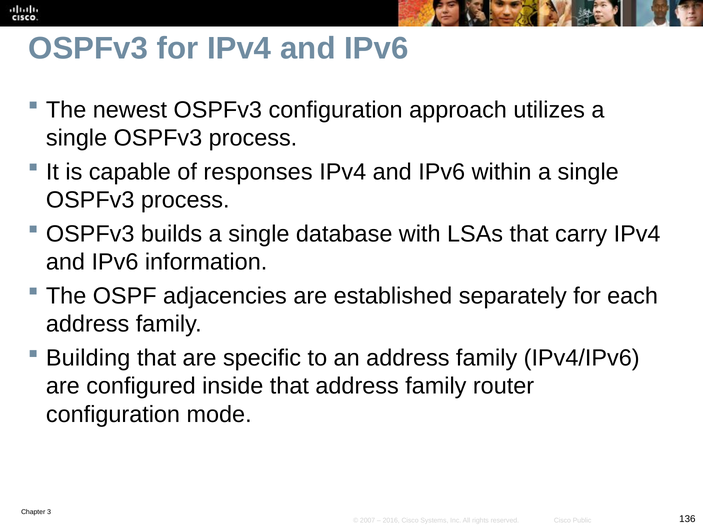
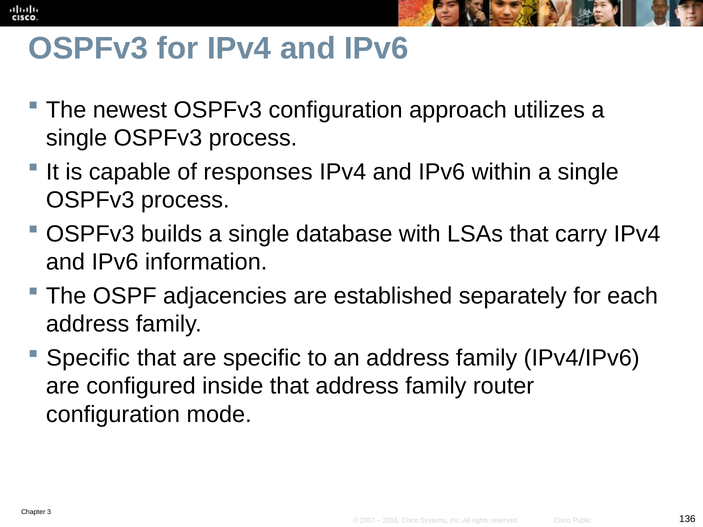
Building: Building -> Specific (88, 358)
